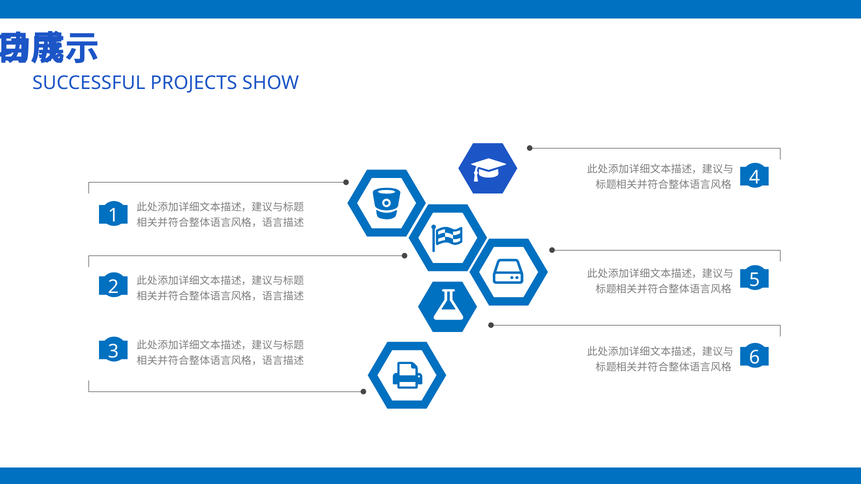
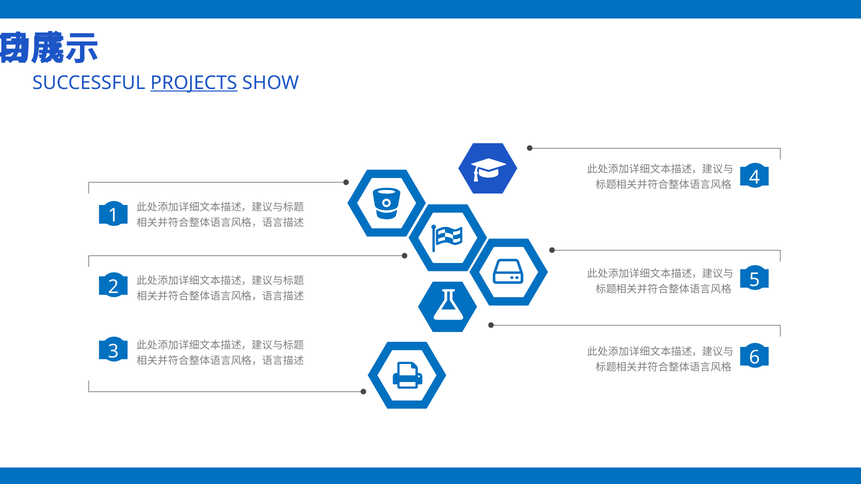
PROJECTS underline: none -> present (194, 83)
